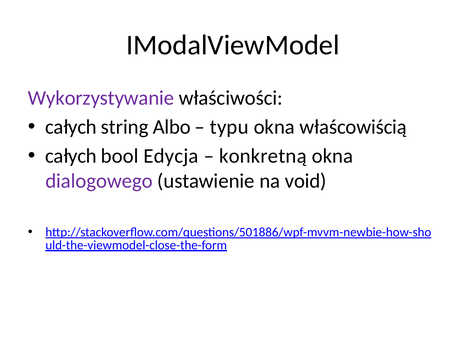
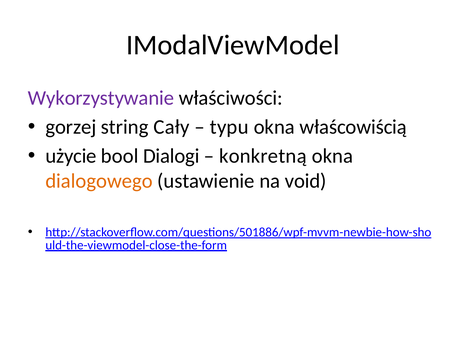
całych: całych -> gorzej (71, 127)
Albo: Albo -> Cały (171, 127)
całych: całych -> użycie (71, 156)
Edycja: Edycja -> Dialogi (171, 156)
dialogowego colour: purple -> orange (99, 181)
